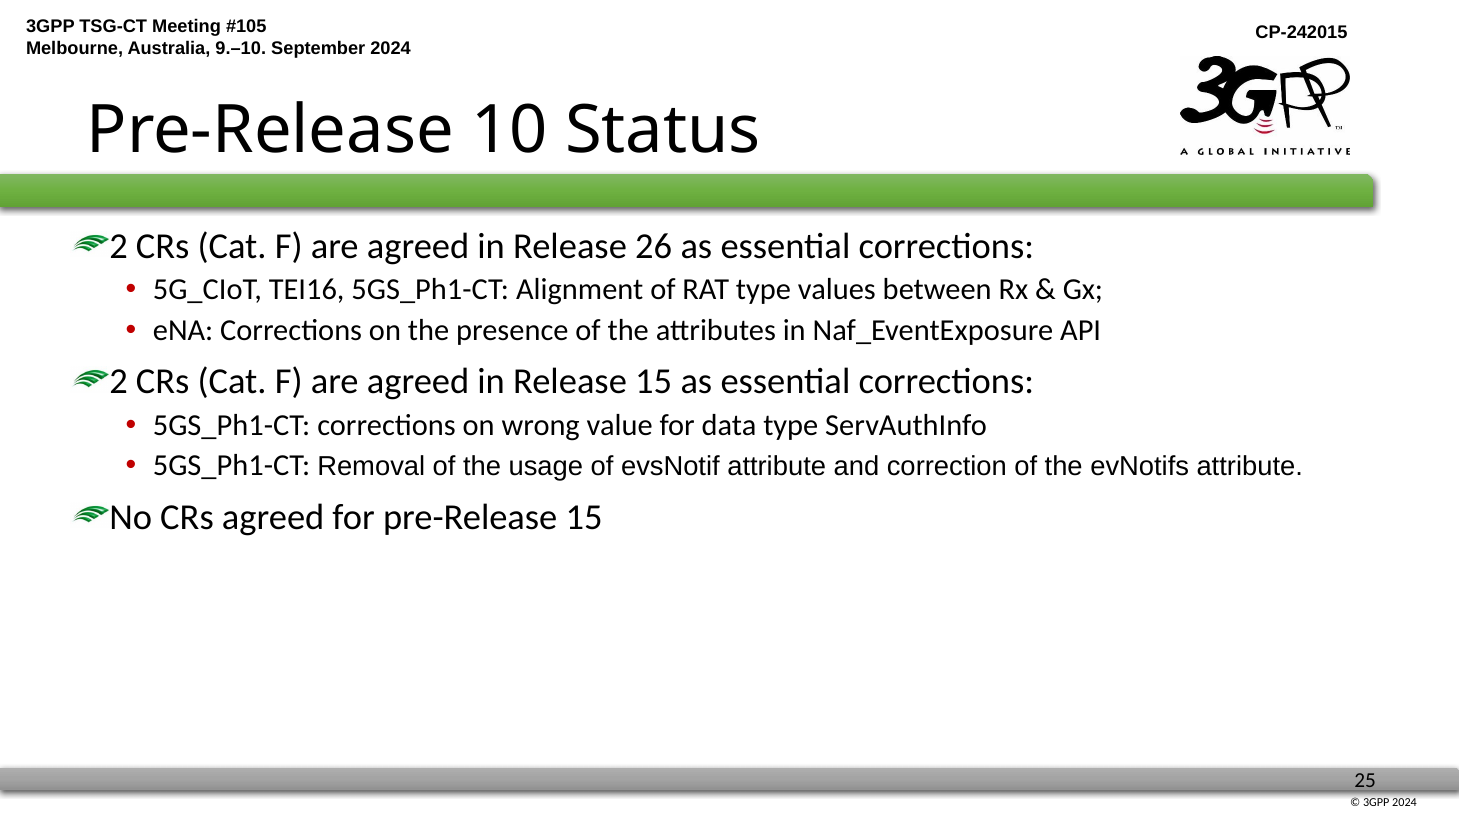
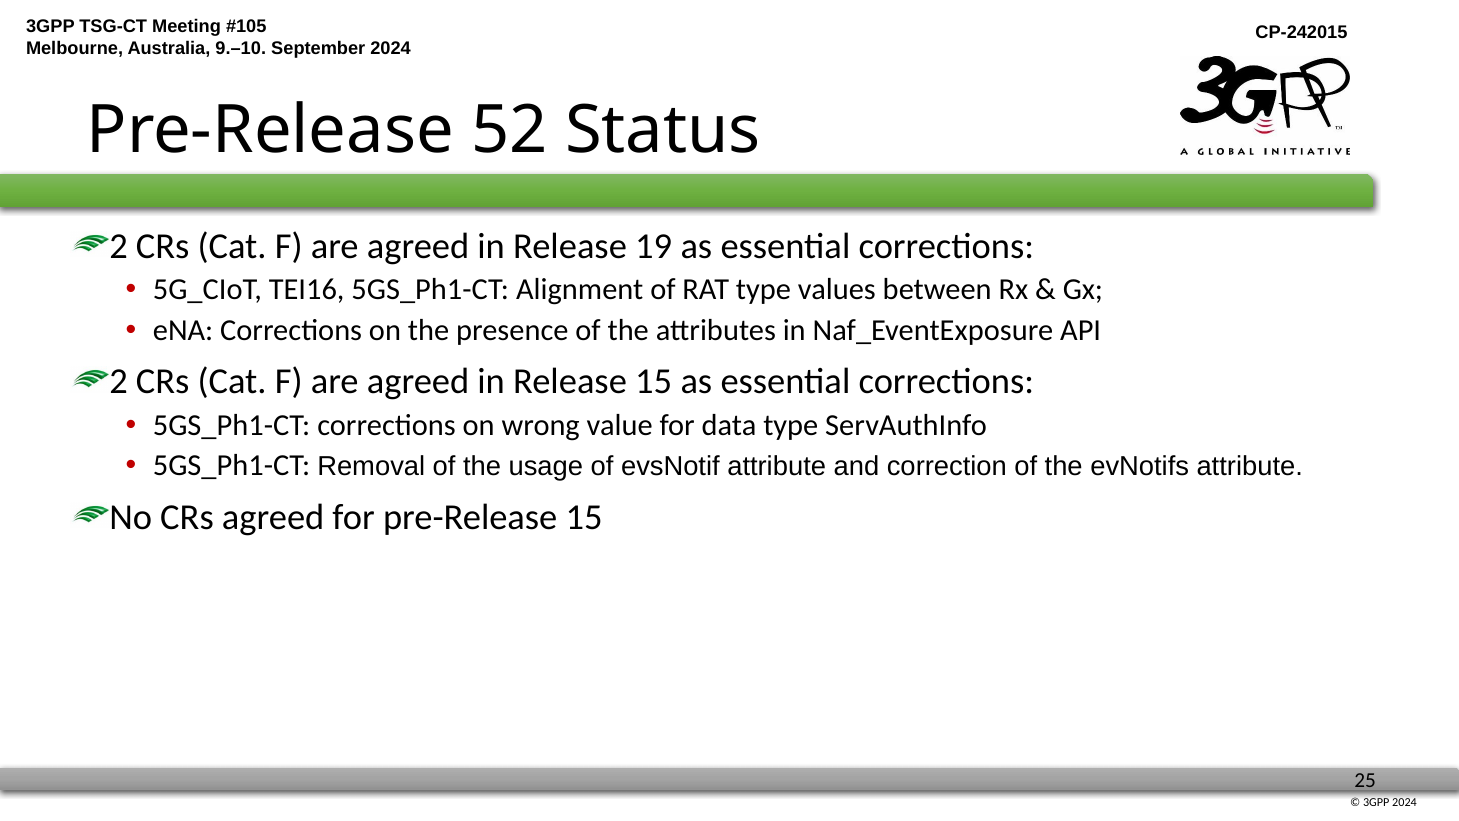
10: 10 -> 52 (509, 131)
26: 26 -> 19 (654, 246)
